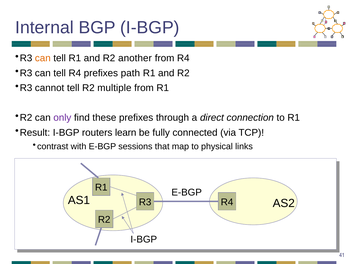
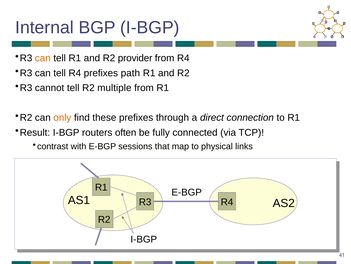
another: another -> provider (135, 58)
only colour: purple -> orange (62, 117)
learn: learn -> often (126, 132)
